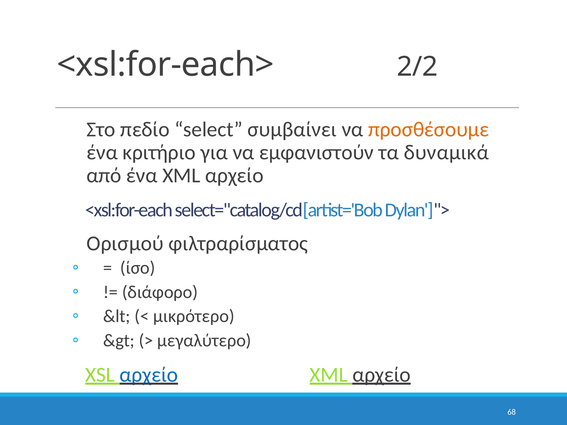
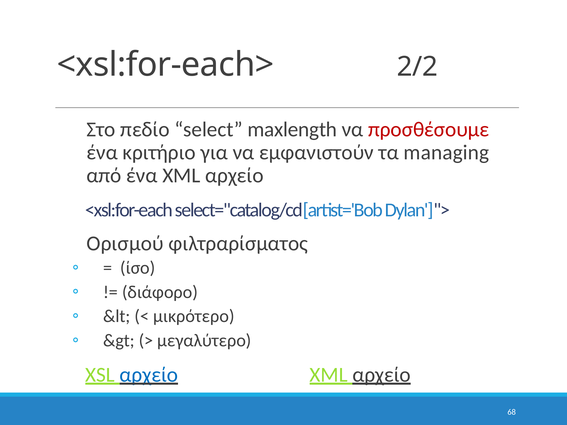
συμβαίνει: συμβαίνει -> maxlength (292, 129)
προσθέσουμε colour: orange -> red (429, 129)
δυναμικά: δυναμικά -> managing (446, 152)
